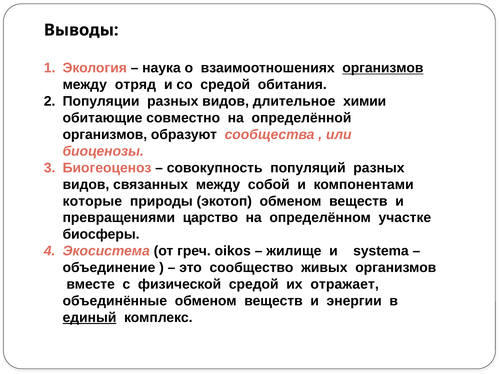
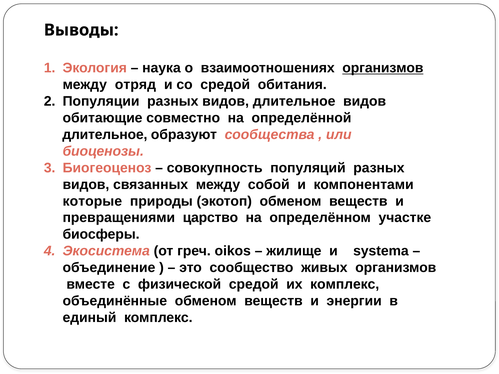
длительное химии: химии -> видов (365, 101)
организмов: организмов -> длительное (105, 135)
их отражает: отражает -> комплекс (345, 284)
единый underline: present -> none (89, 318)
